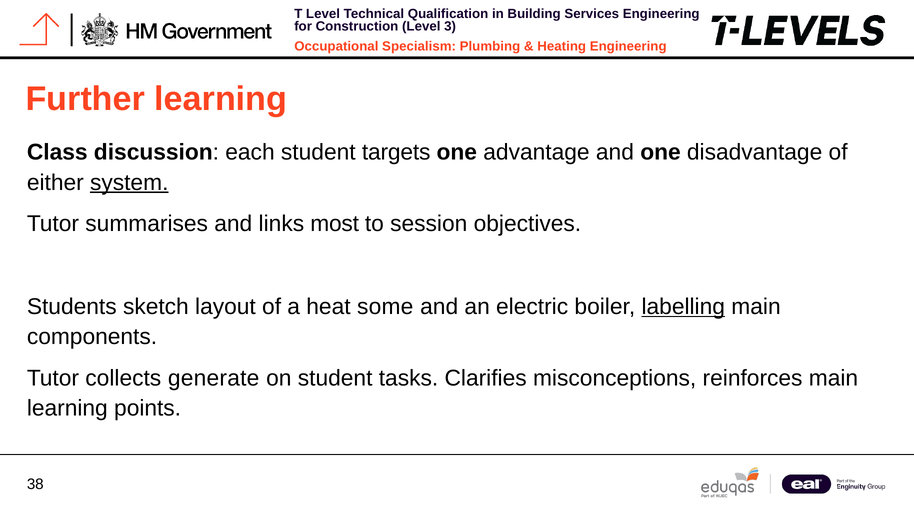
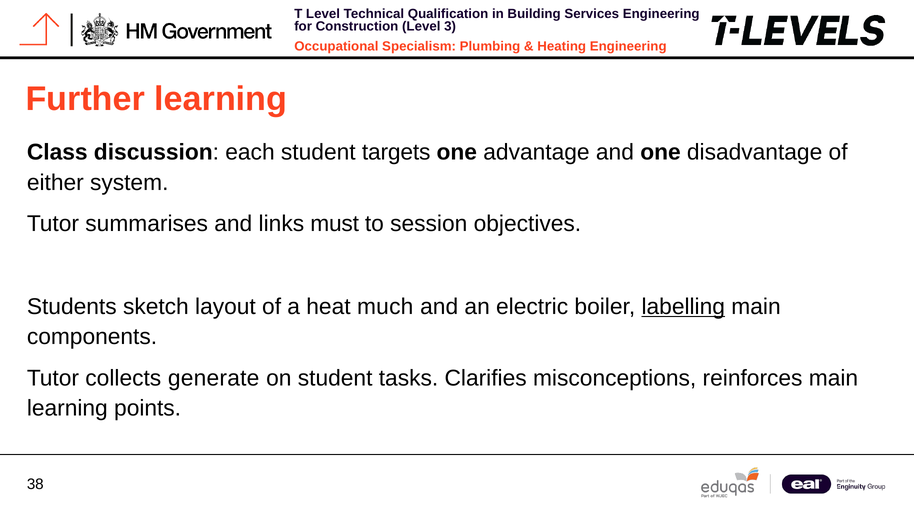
system underline: present -> none (129, 182)
most: most -> must (335, 224)
some: some -> much (385, 307)
